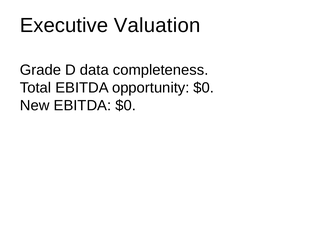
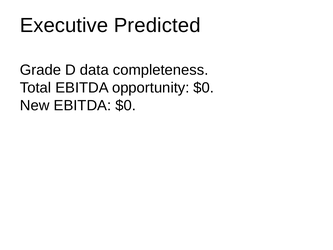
Valuation: Valuation -> Predicted (157, 25)
